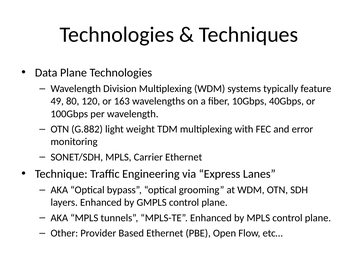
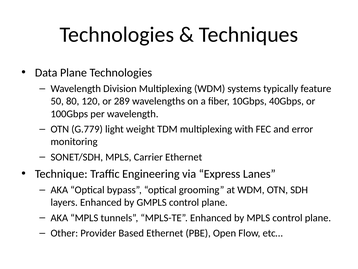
49: 49 -> 50 (57, 101)
163: 163 -> 289 (122, 101)
G.882: G.882 -> G.779 (87, 129)
